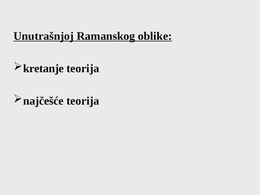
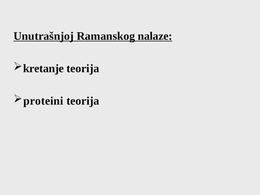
oblike: oblike -> nalaze (155, 36)
najčešće: najčešće -> proteini (43, 101)
